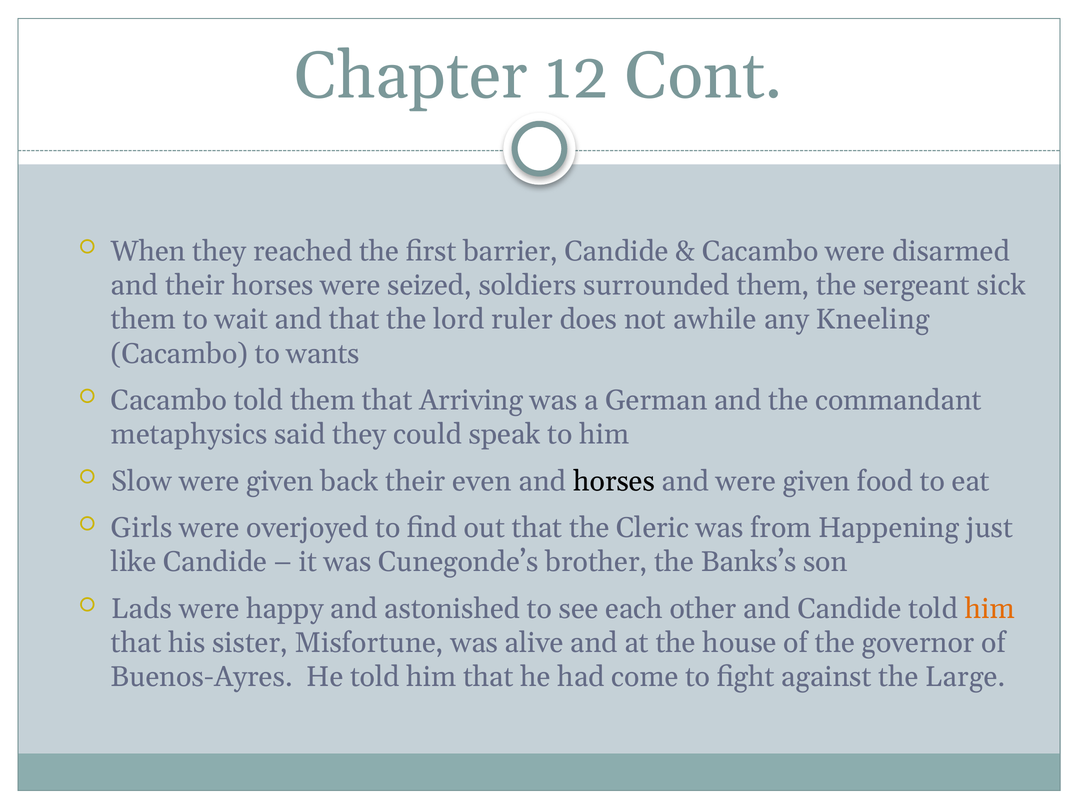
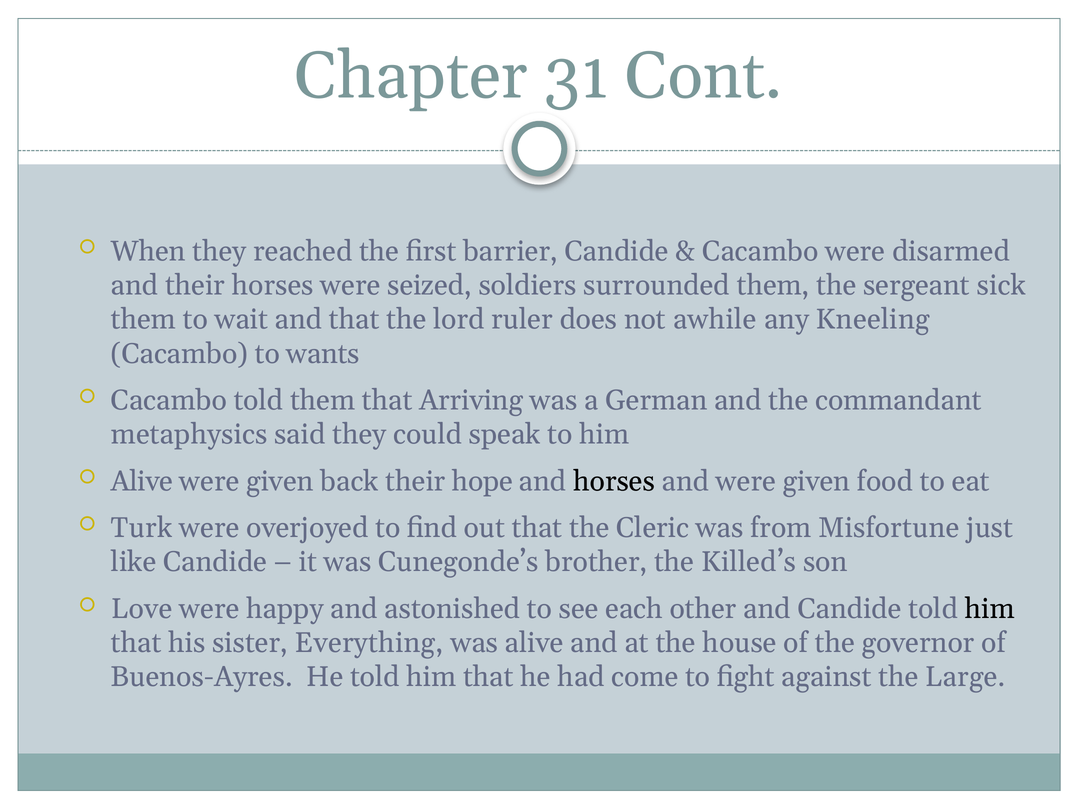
12: 12 -> 31 (576, 76)
Slow: Slow -> Alive (142, 481)
even: even -> hope (482, 481)
Girls: Girls -> Turk (142, 528)
Happening: Happening -> Misfortune (889, 528)
Banks’s: Banks’s -> Killed’s (749, 562)
Lads: Lads -> Love (142, 609)
him colour: orange -> black (990, 609)
Misfortune: Misfortune -> Everything (369, 643)
